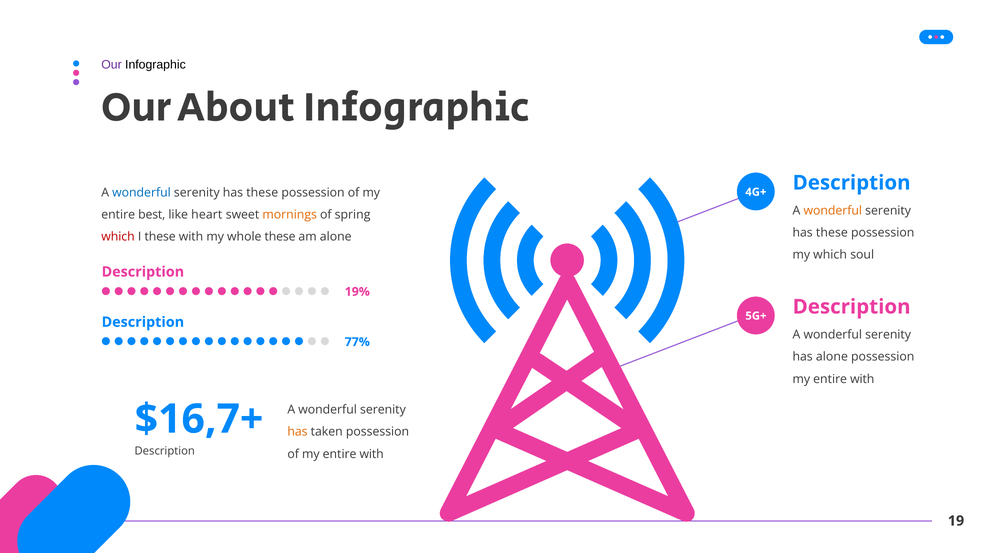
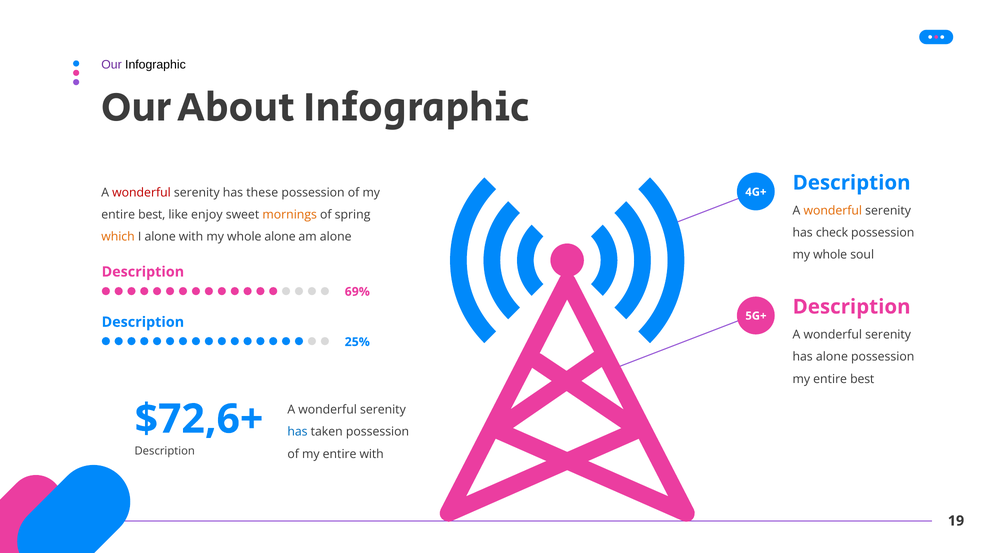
wonderful colour: blue -> red (141, 193)
heart: heart -> enjoy (207, 215)
these: these -> check (832, 233)
which colour: red -> orange (118, 237)
I these: these -> alone (160, 237)
whole these: these -> alone (280, 237)
which: which -> whole (830, 255)
19%: 19% -> 69% (357, 292)
77%: 77% -> 25% (357, 342)
with: with -> best (862, 379)
$16,7+: $16,7+ -> $72,6+ (199, 419)
has colour: orange -> blue (297, 432)
